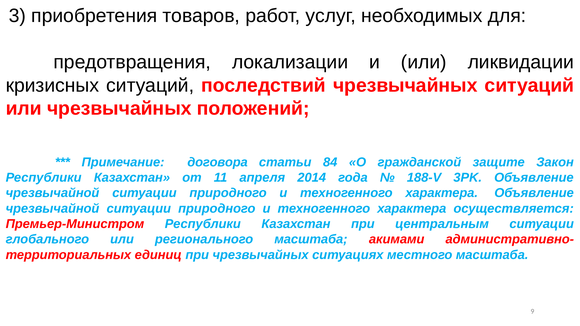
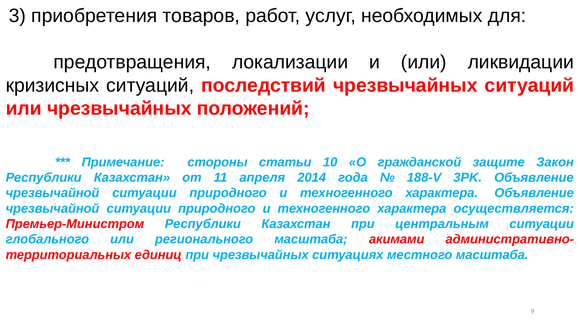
договора: договора -> стороны (218, 162)
84: 84 -> 10 (330, 162)
